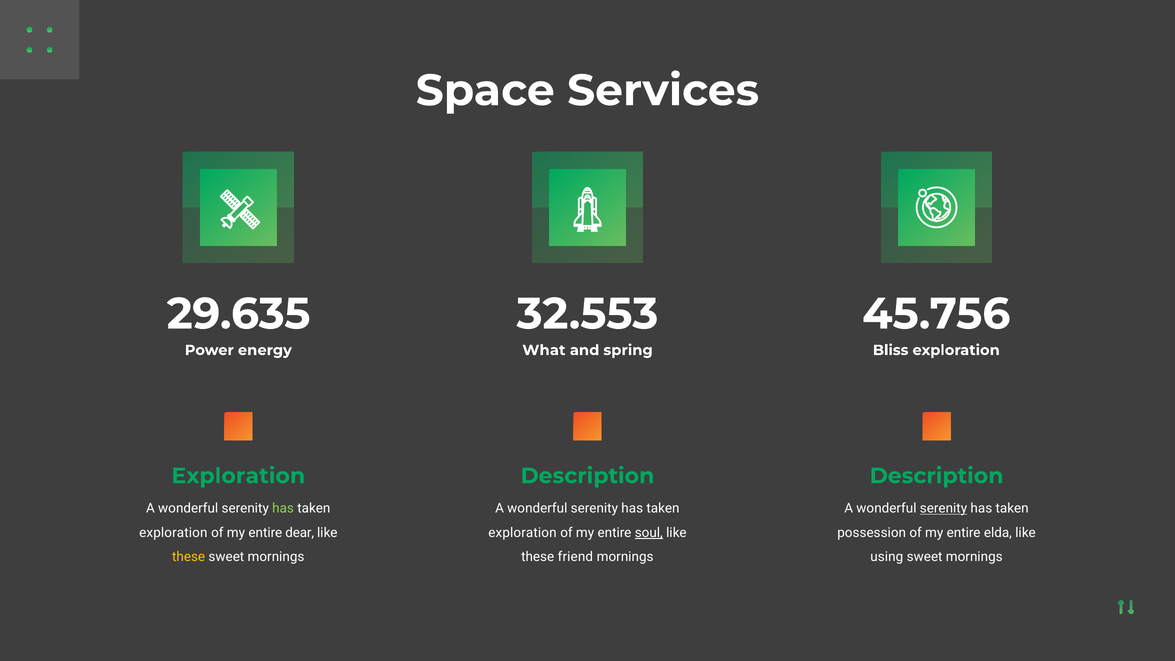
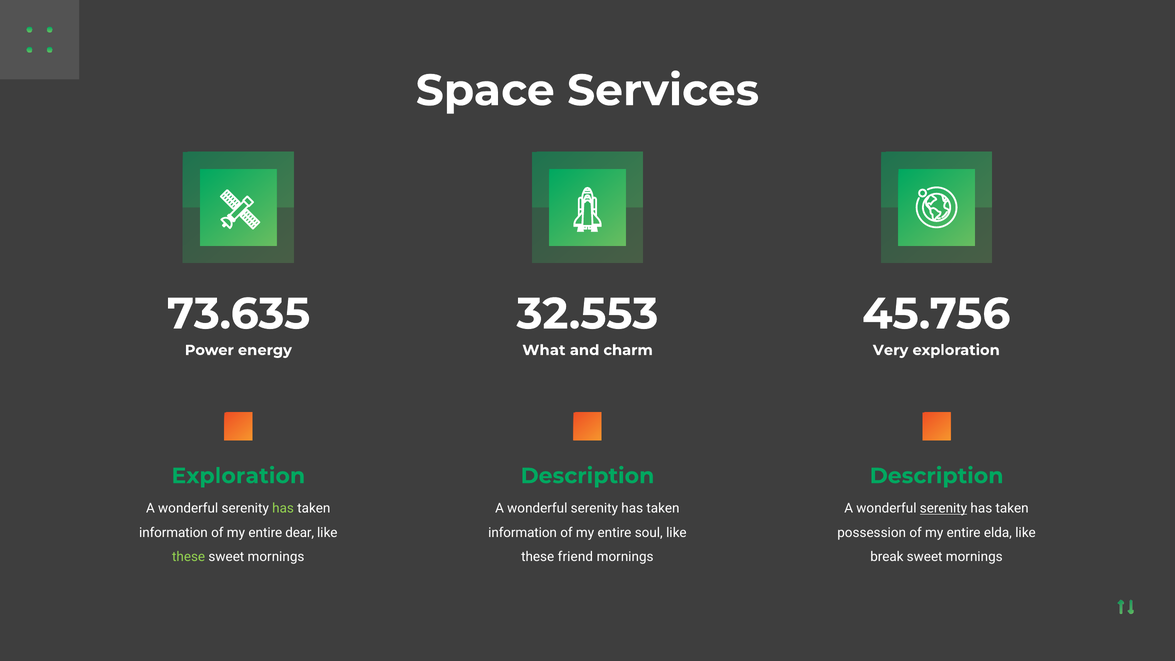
29.635: 29.635 -> 73.635 (239, 314)
spring: spring -> charm (628, 350)
Bliss: Bliss -> Very (891, 350)
exploration: exploration -> information (173, 533)
exploration: exploration -> information (523, 533)
soul underline: present -> none (649, 533)
these colour: yellow -> light green (189, 557)
using: using -> break (887, 557)
